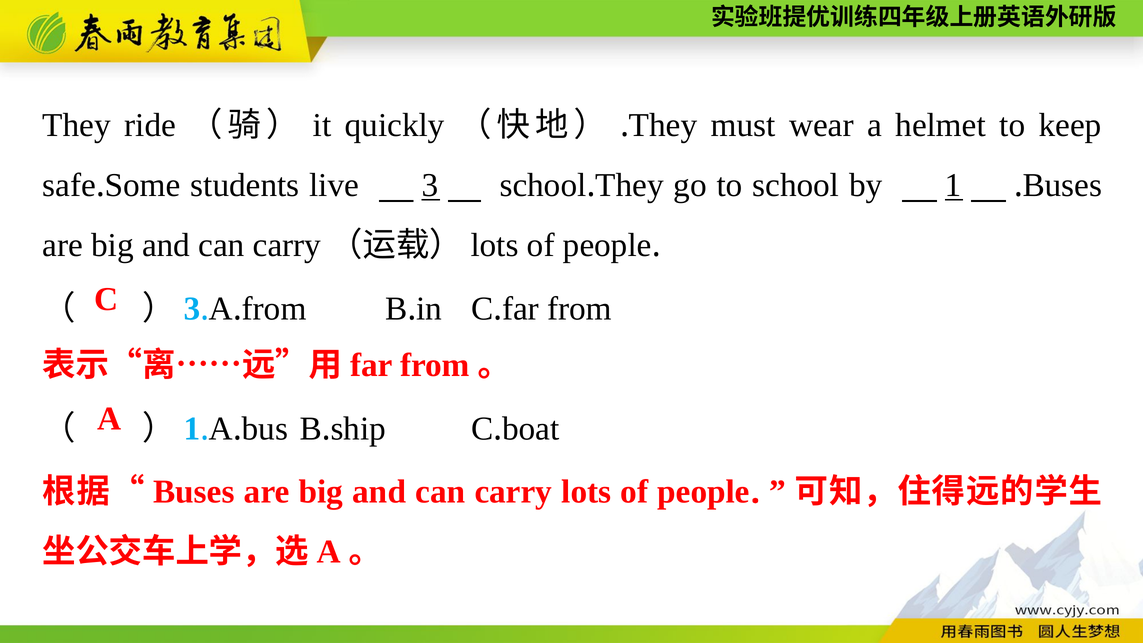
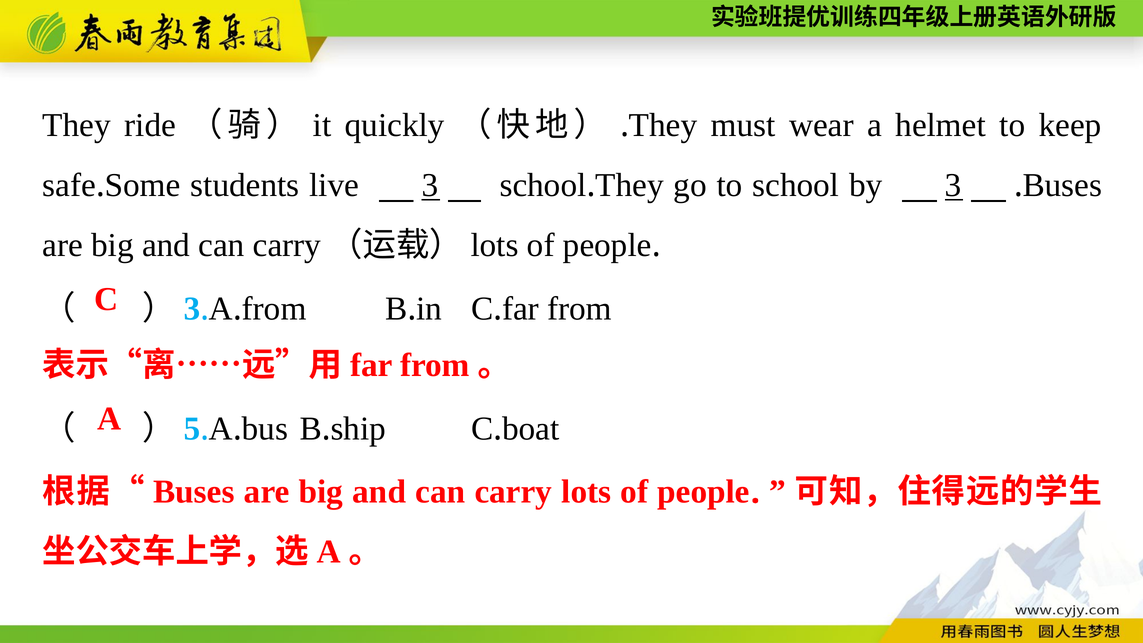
by 1: 1 -> 3 (953, 185)
1: 1 -> 5 (192, 429)
